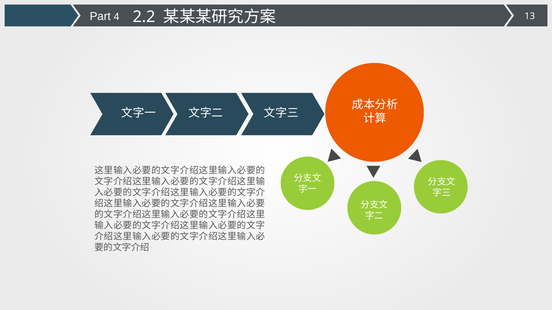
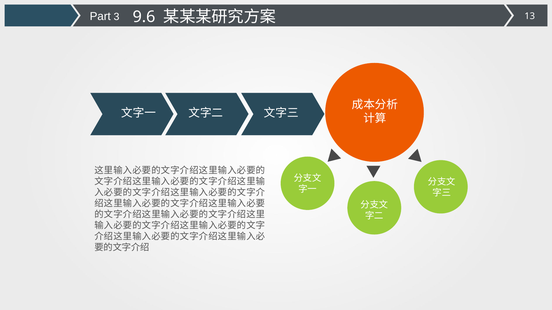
4: 4 -> 3 (117, 17)
2.2: 2.2 -> 9.6 (144, 17)
